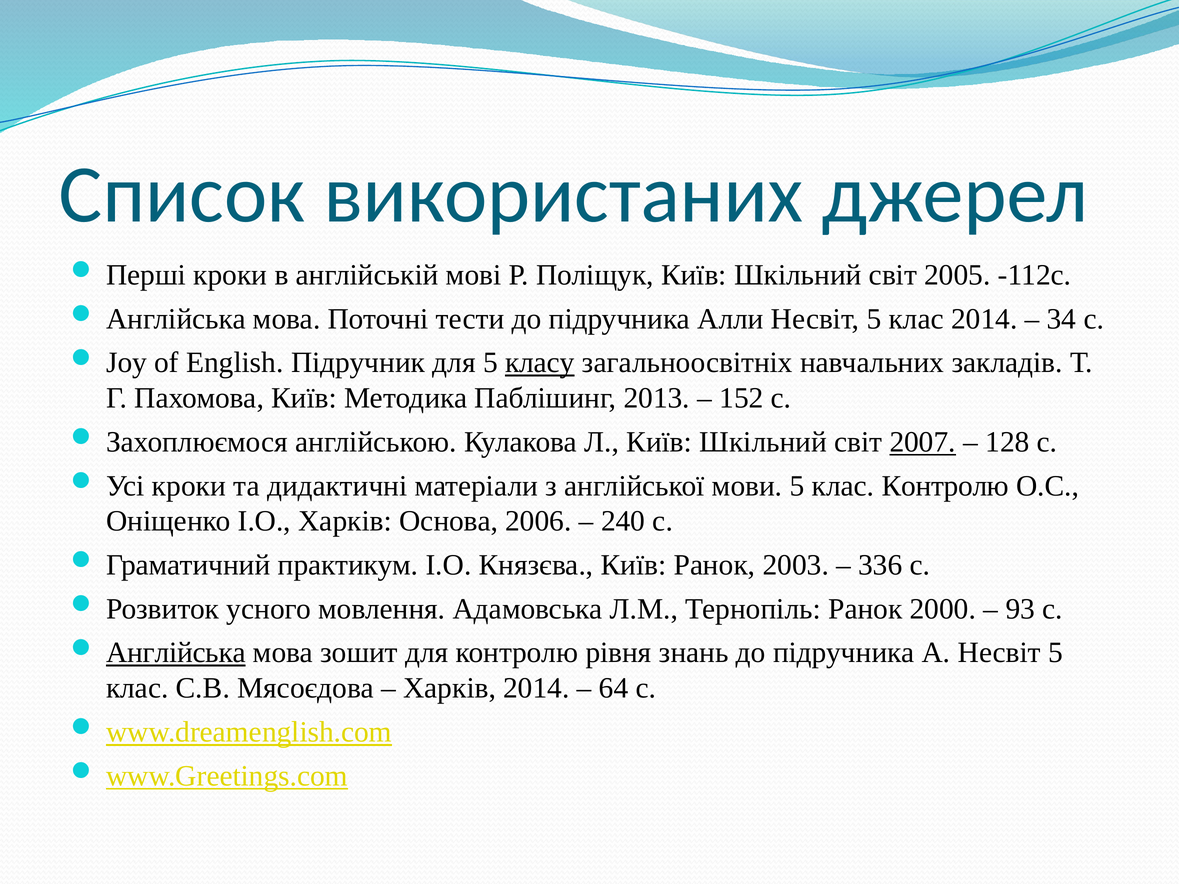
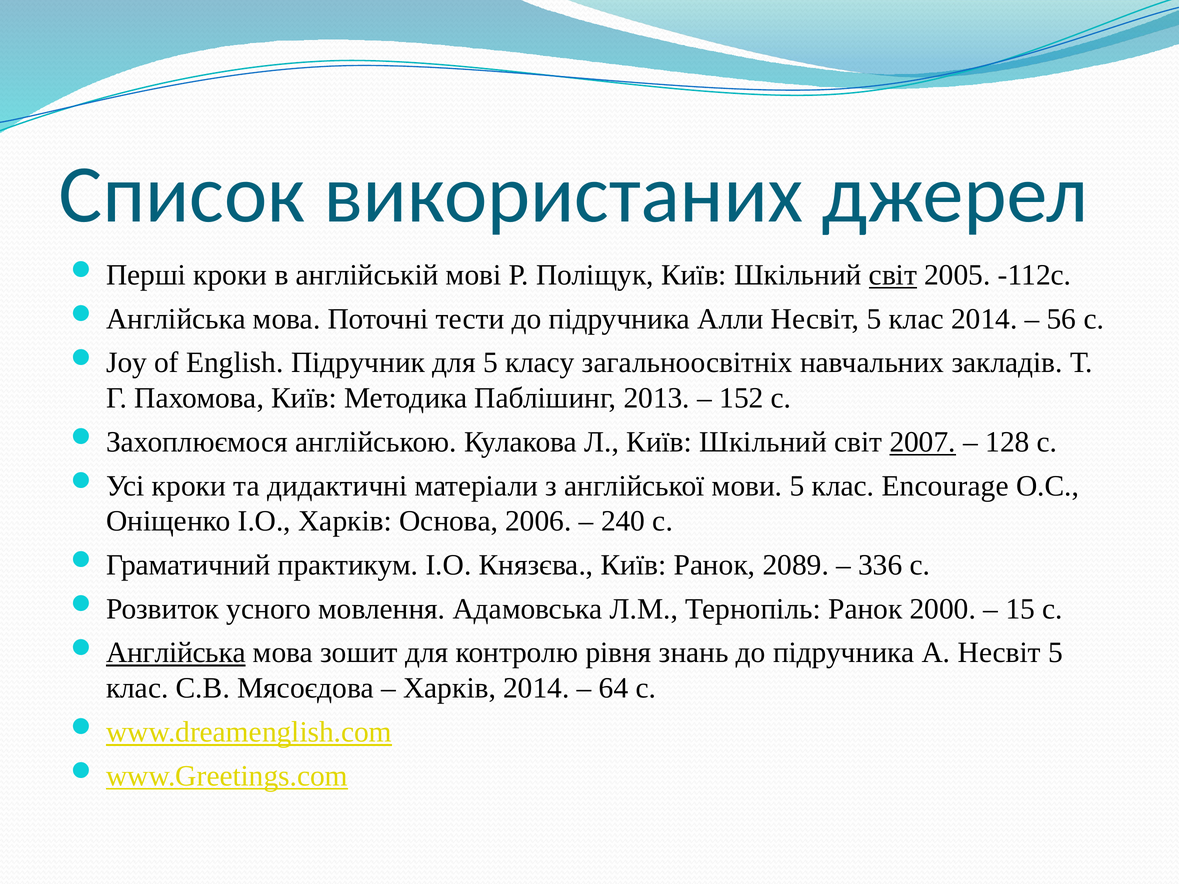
світ underline: none -> present (893, 275)
34: 34 -> 56 (1061, 319)
класу underline: present -> none (540, 363)
клас Контролю: Контролю -> Encourage (945, 486)
2003: 2003 -> 2089 (796, 565)
93: 93 -> 15 (1020, 609)
